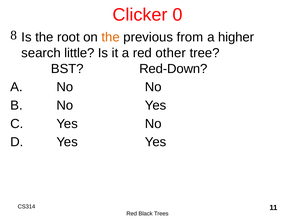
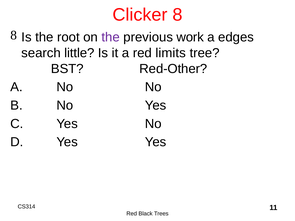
0: 0 -> 8 (177, 15)
the colour: orange -> purple (111, 37)
from: from -> work (190, 37)
higher: higher -> edges (236, 37)
other: other -> limits (171, 53)
Red-Down: Red-Down -> Red-Other (173, 69)
